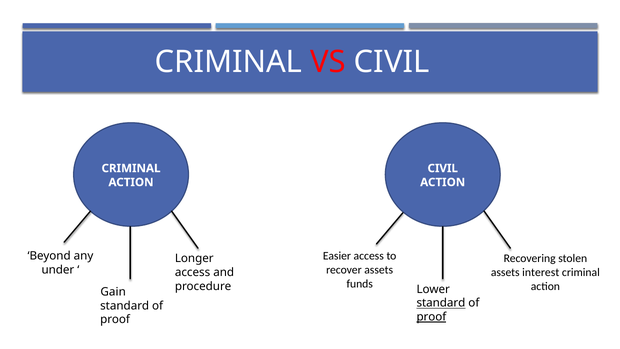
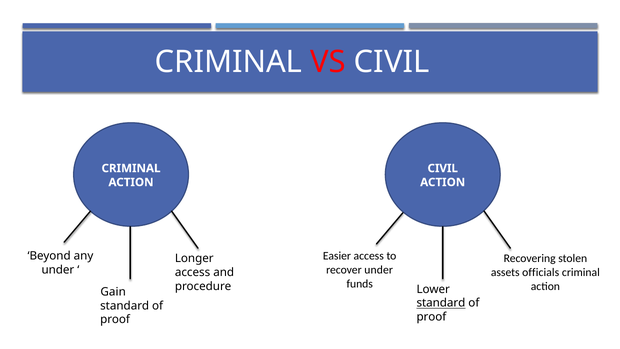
recover assets: assets -> under (379, 270)
interest: interest -> officials (541, 272)
proof underline: present -> none (431, 317)
